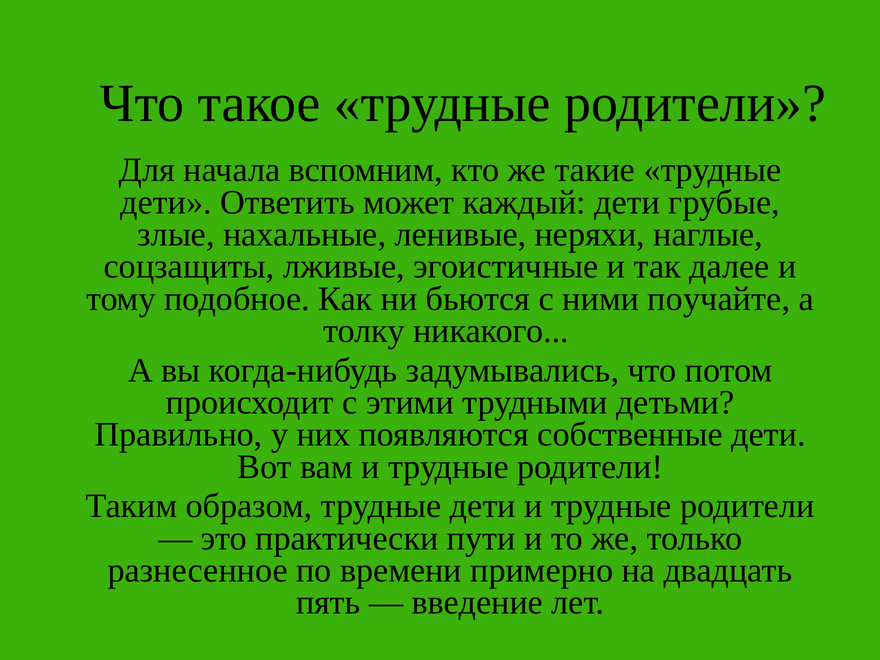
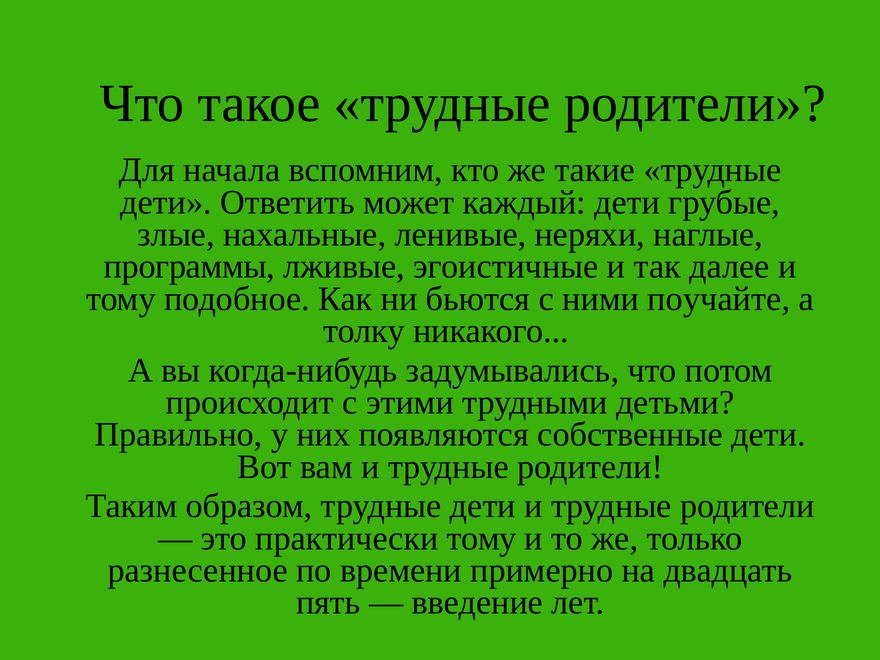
соцзащиты: соцзащиты -> программы (189, 267)
практически пути: пути -> тому (482, 538)
